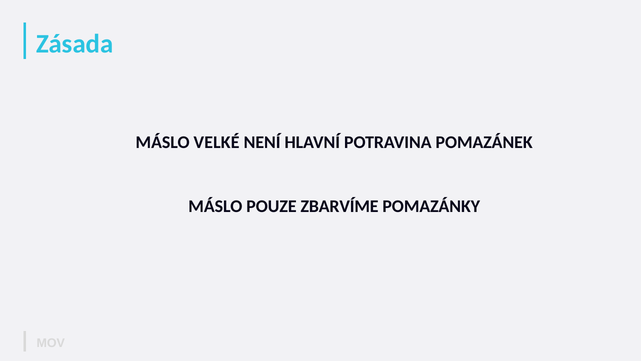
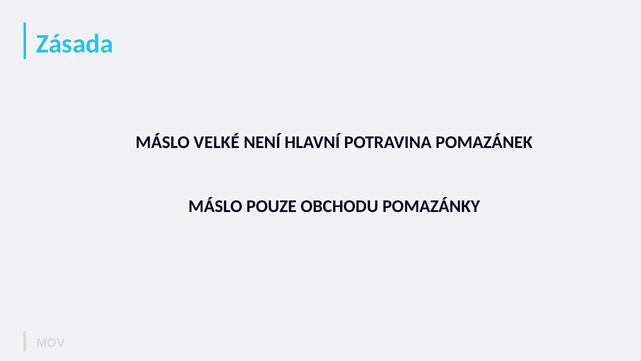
ZBARVÍME: ZBARVÍME -> OBCHODU (339, 206)
